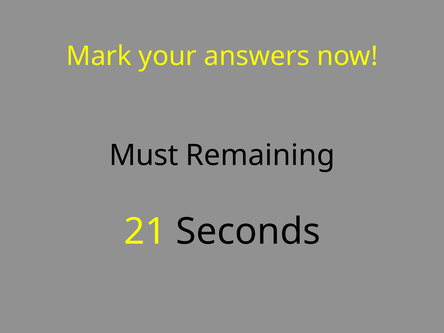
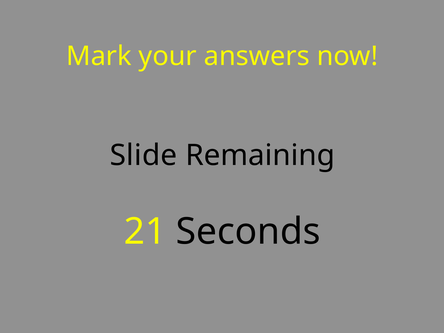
Must: Must -> Slide (144, 156)
